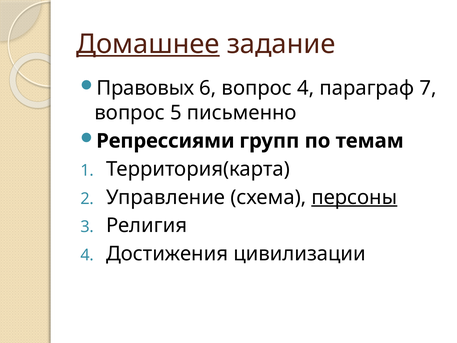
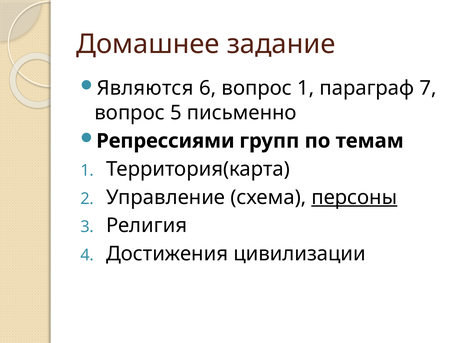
Домашнее underline: present -> none (148, 44)
Правовых: Правовых -> Являются (145, 88)
вопрос 4: 4 -> 1 (306, 88)
